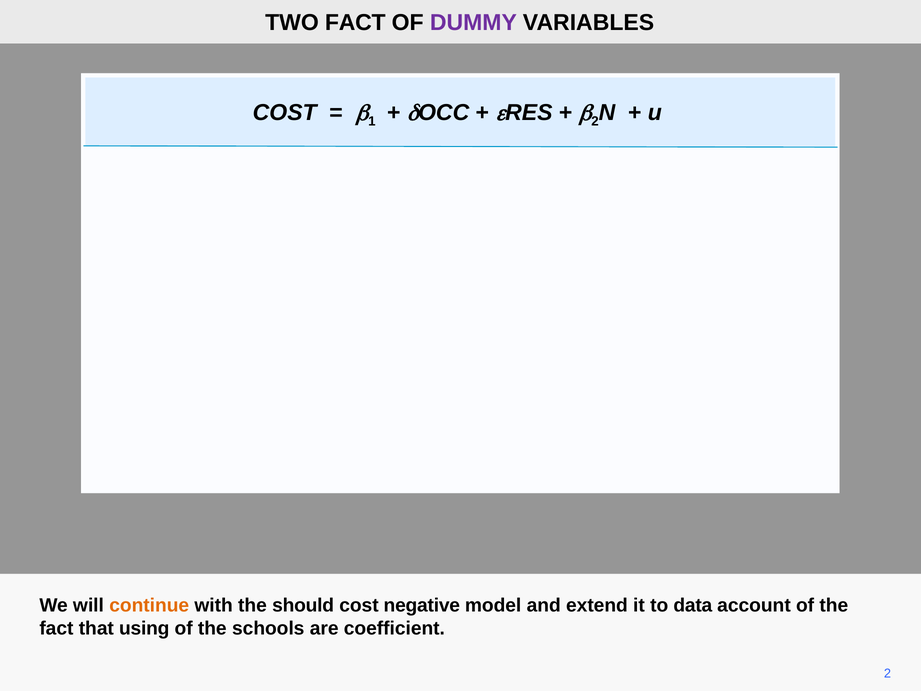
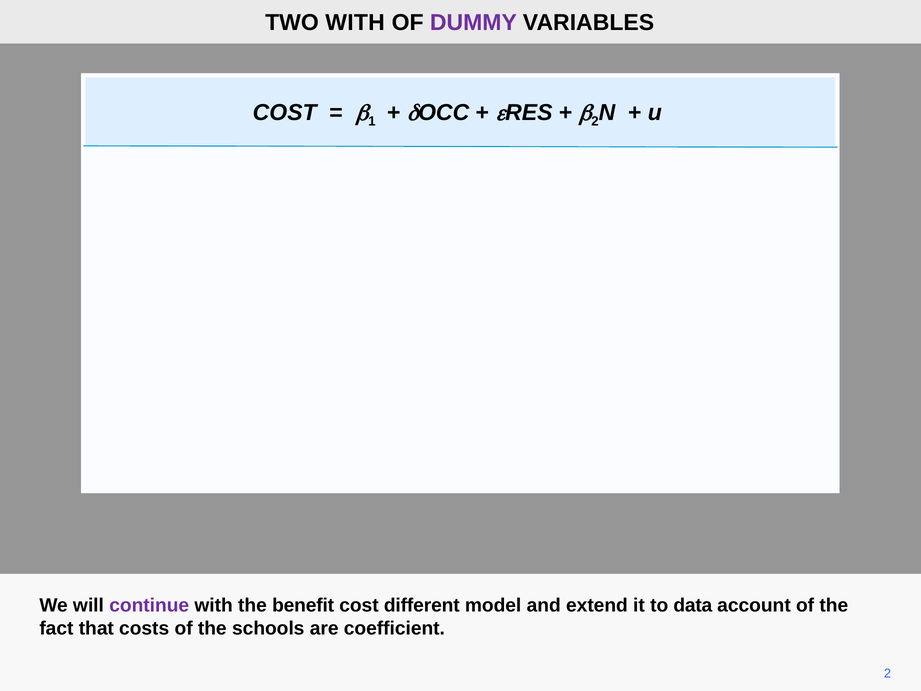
TWO FACT: FACT -> WITH (355, 22)
continue colour: orange -> purple (149, 605)
should: should -> benefit (303, 605)
negative: negative -> different (422, 605)
using: using -> costs (144, 628)
